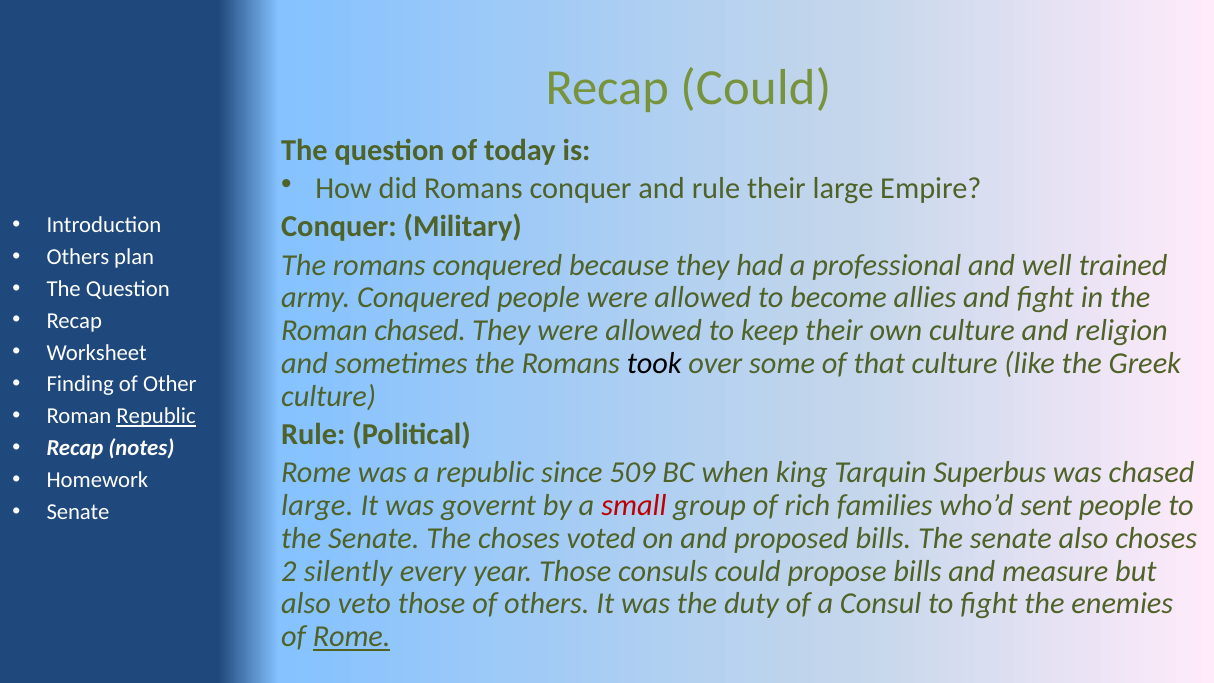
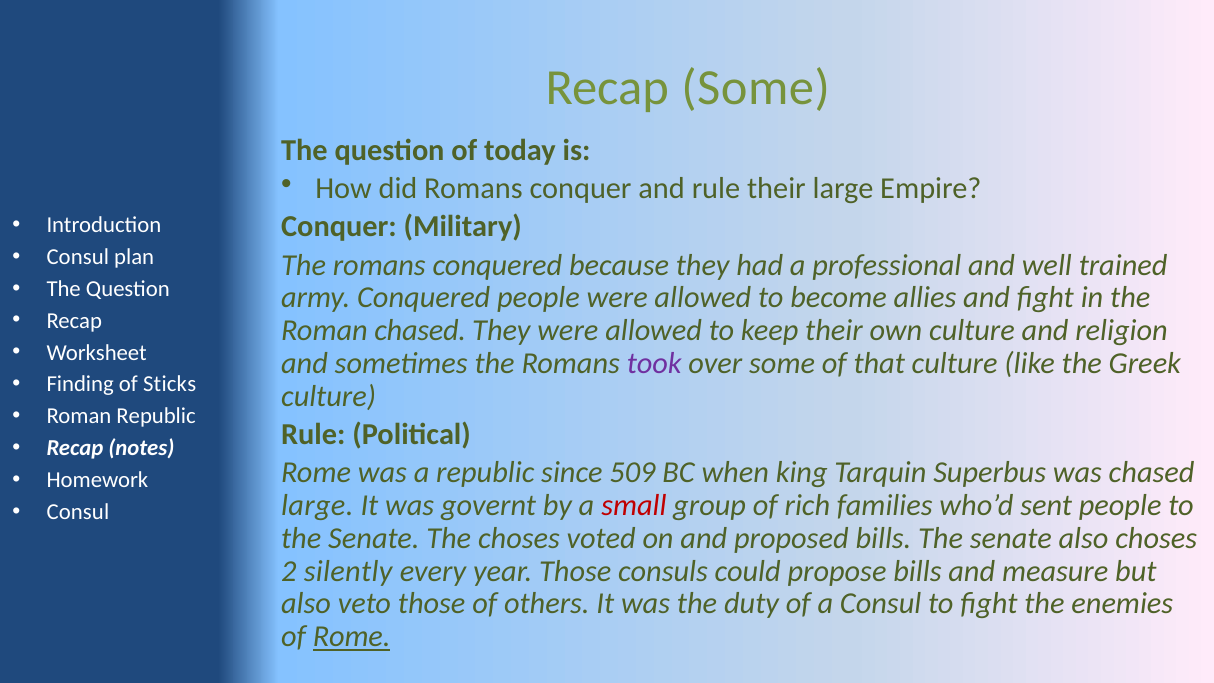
Recap Could: Could -> Some (756, 88)
Others: Others -> Consul (78, 257)
took colour: black -> purple (654, 363)
Other: Other -> Sticks (170, 384)
Republic underline: present -> none (156, 416)
Senate: Senate -> Consul (78, 512)
